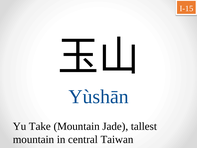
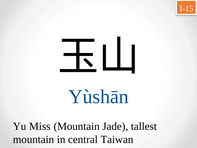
Take: Take -> Miss (40, 126)
